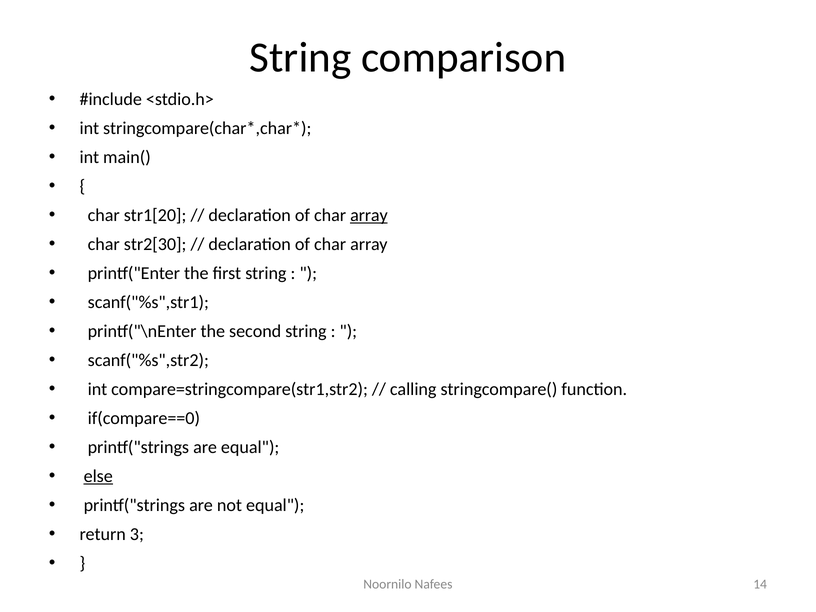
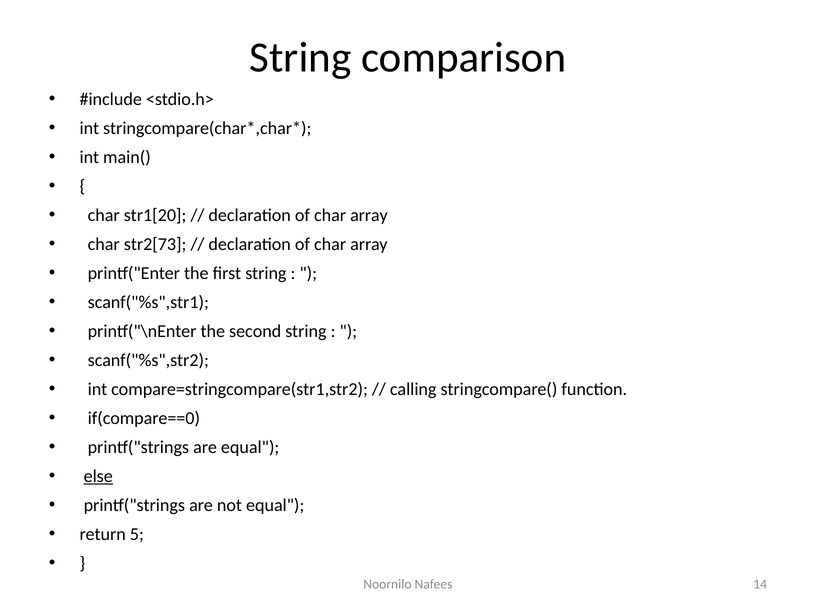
array underline: present -> none (369, 215)
str2[30: str2[30 -> str2[73 (155, 244)
3: 3 -> 5 (137, 534)
